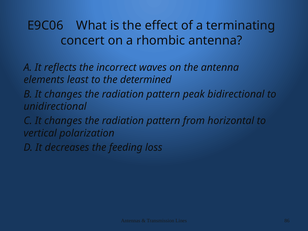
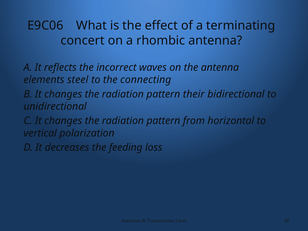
least: least -> steel (78, 80)
determined: determined -> connecting (146, 80)
peak: peak -> their (194, 94)
